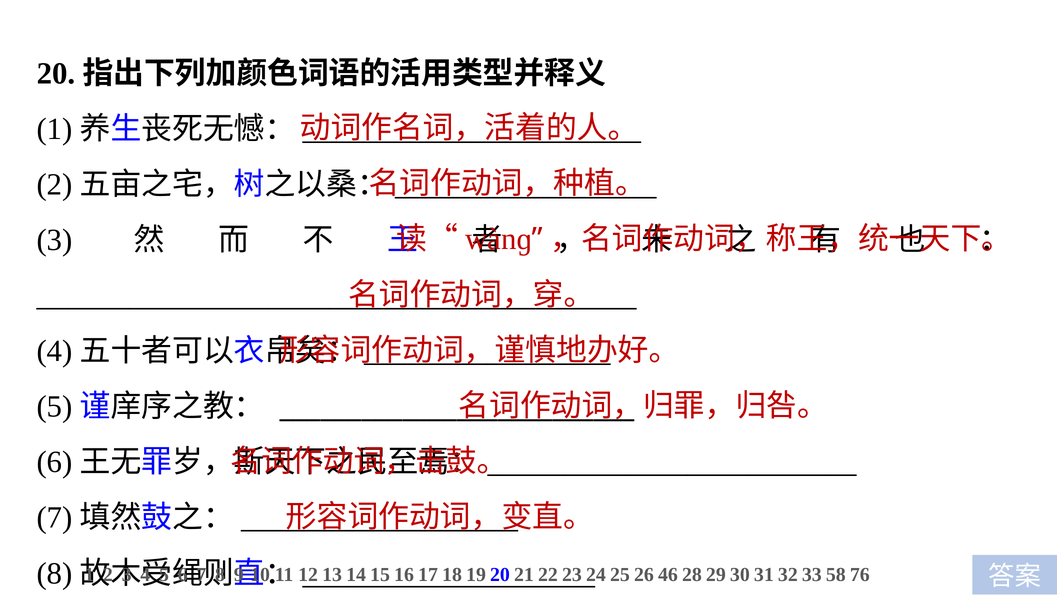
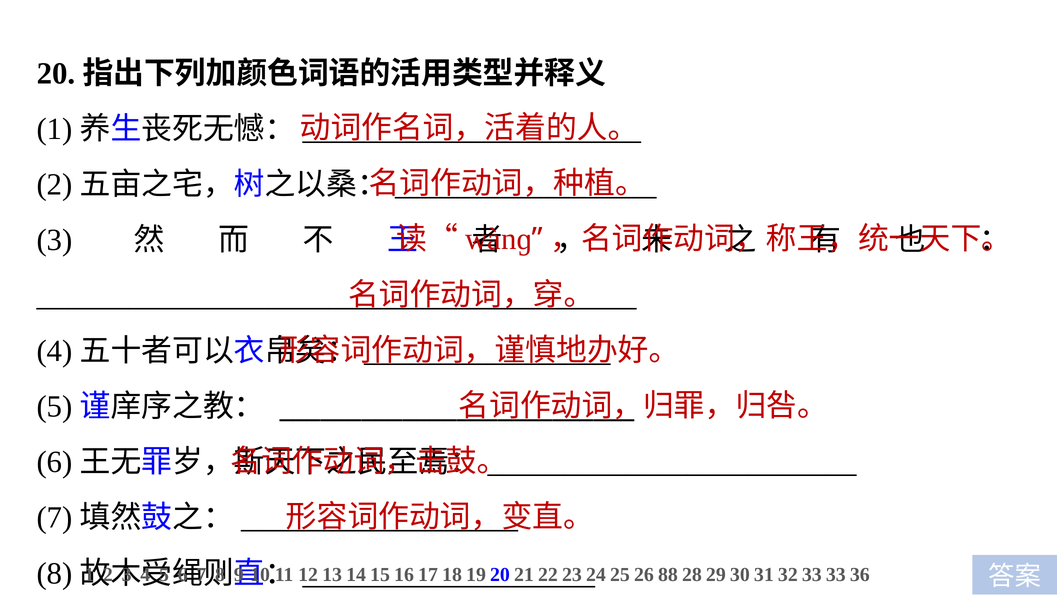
46: 46 -> 88 (668, 574)
58: 58 -> 33 (836, 574)
76: 76 -> 36 (860, 574)
